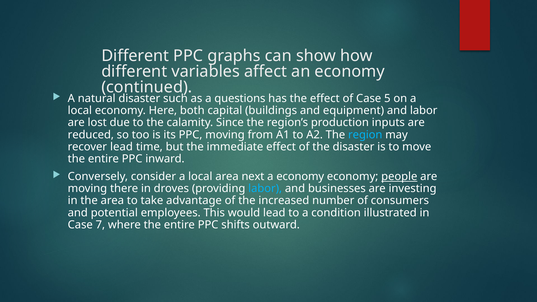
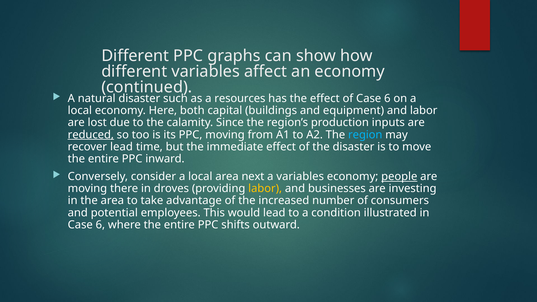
questions: questions -> resources (240, 98)
of Case 5: 5 -> 6 (387, 98)
reduced underline: none -> present (91, 135)
a economy: economy -> variables (300, 177)
labor colour: light blue -> yellow (265, 189)
7: 7 -> 6 (100, 225)
